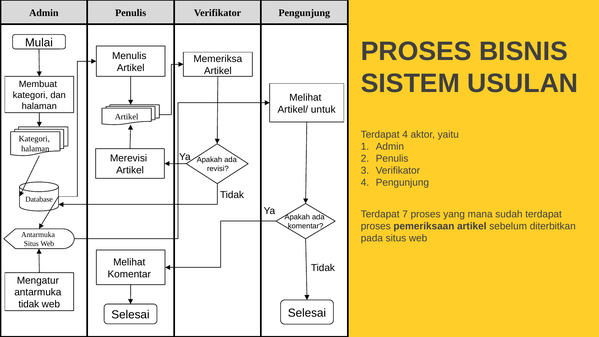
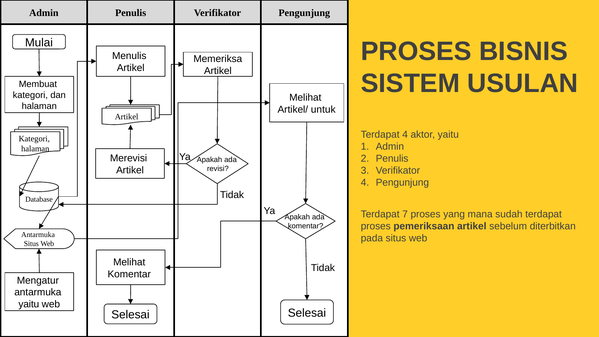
tidak: tidak -> yaitu (29, 304)
